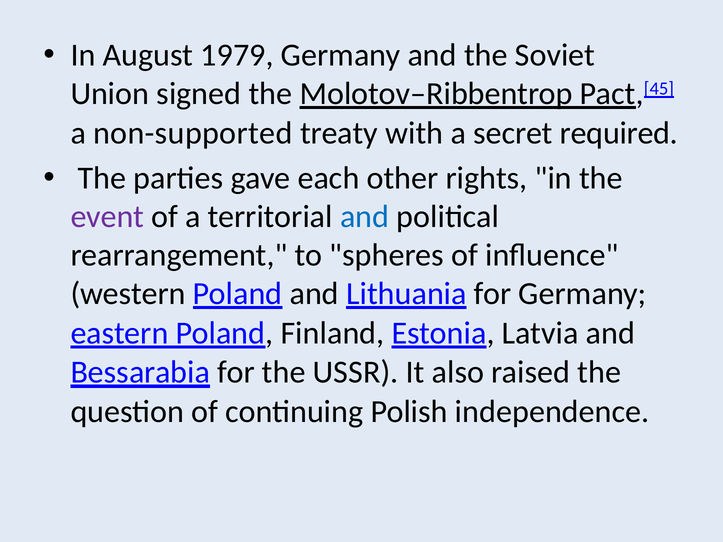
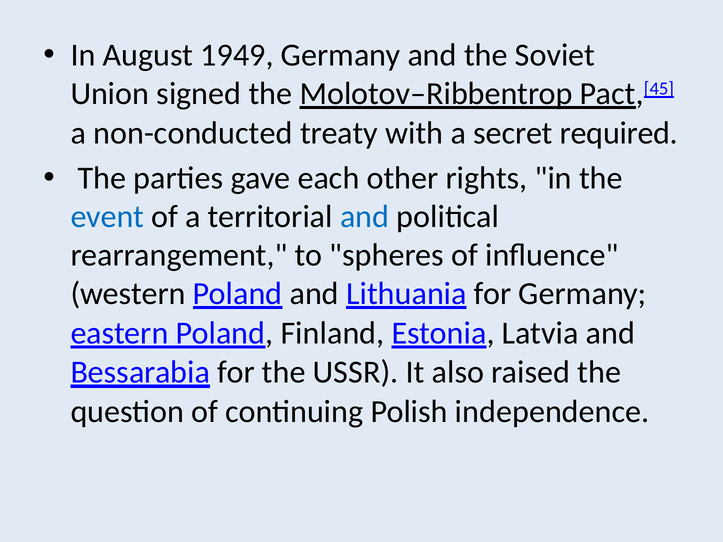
1979: 1979 -> 1949 (237, 55)
non-supported: non-supported -> non-conducted (193, 133)
event colour: purple -> blue (107, 217)
